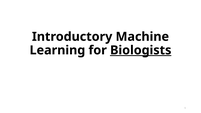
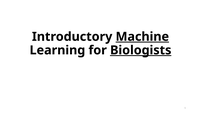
Machine underline: none -> present (142, 37)
